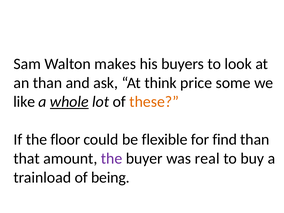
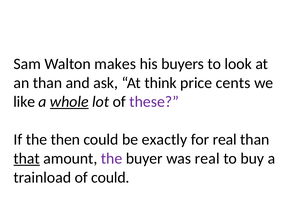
some: some -> cents (233, 83)
these colour: orange -> purple (154, 102)
floor: floor -> then (65, 140)
flexible: flexible -> exactly (164, 140)
for find: find -> real (225, 140)
that underline: none -> present (27, 159)
of being: being -> could (110, 177)
